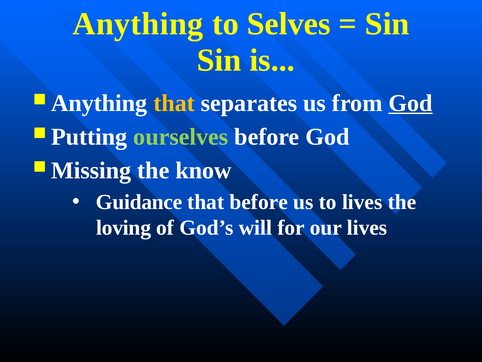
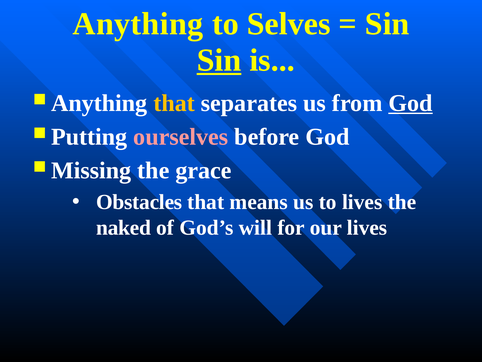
Sin underline: none -> present (219, 60)
ourselves colour: light green -> pink (181, 137)
know: know -> grace (204, 170)
Guidance: Guidance -> Obstacles (139, 202)
that before: before -> means (259, 202)
loving: loving -> naked (124, 228)
